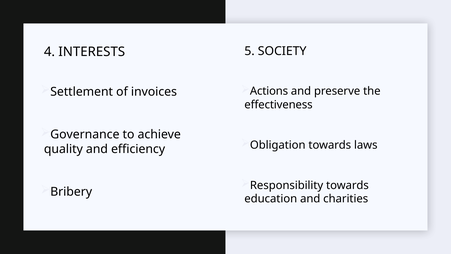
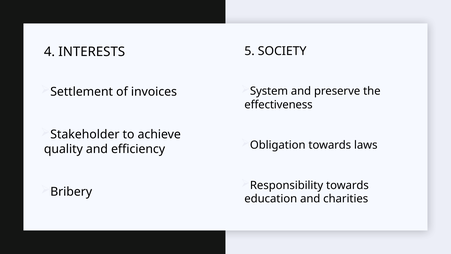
Actions: Actions -> System (269, 91)
Governance: Governance -> Stakeholder (85, 134)
